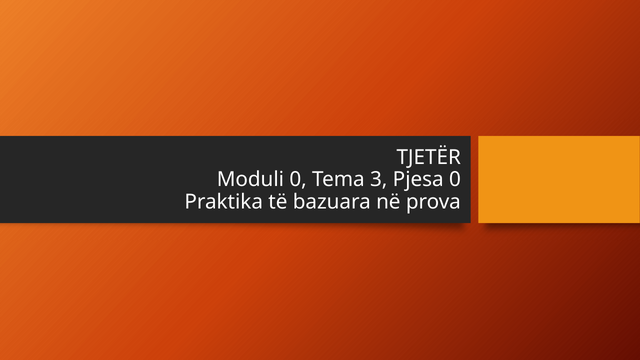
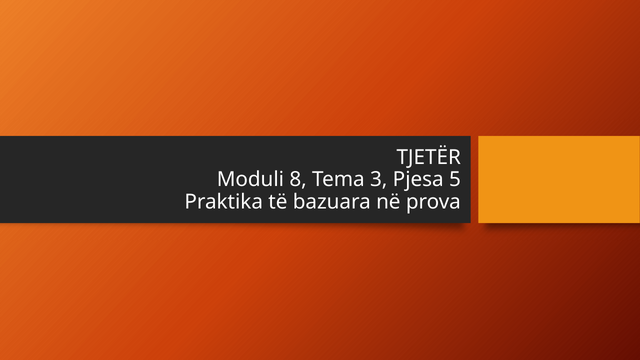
Moduli 0: 0 -> 8 (298, 180)
Pjesa 0: 0 -> 5 (455, 180)
